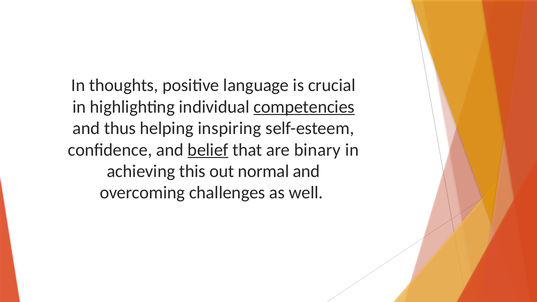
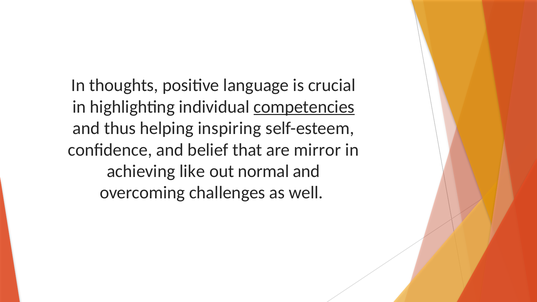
belief underline: present -> none (208, 150)
binary: binary -> mirror (317, 150)
this: this -> like (192, 171)
